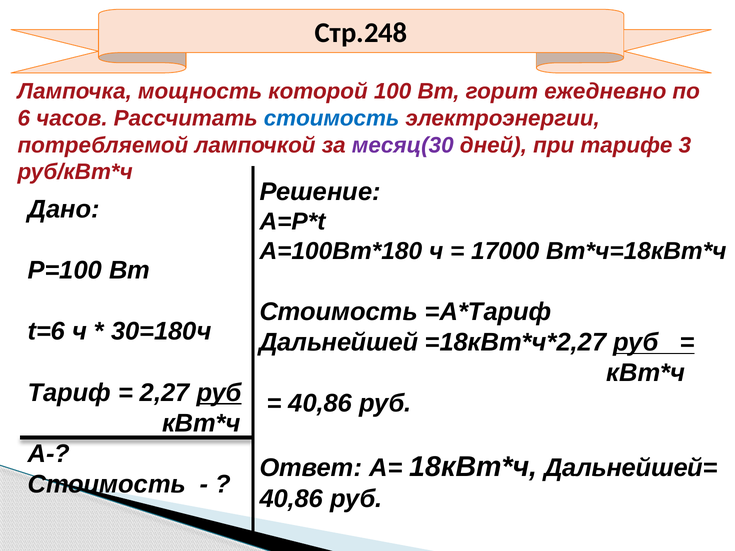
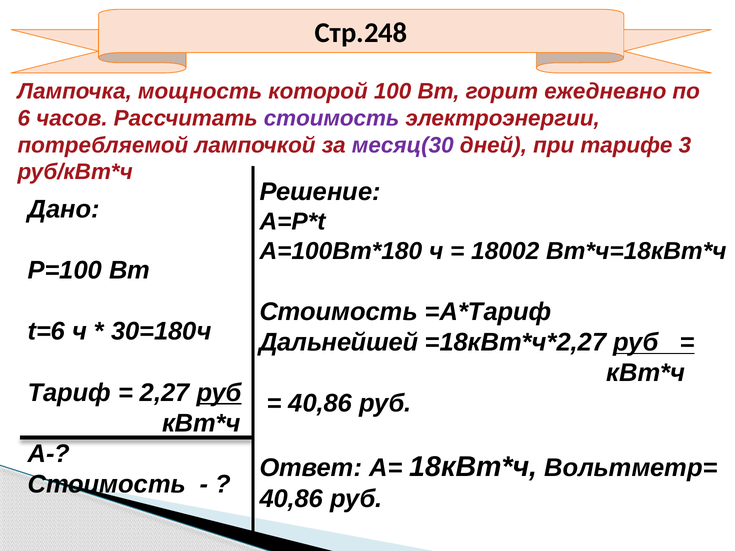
стоимость colour: blue -> purple (332, 118)
17000: 17000 -> 18002 (505, 251)
Дальнейшей=: Дальнейшей= -> Вольтметр= (631, 468)
